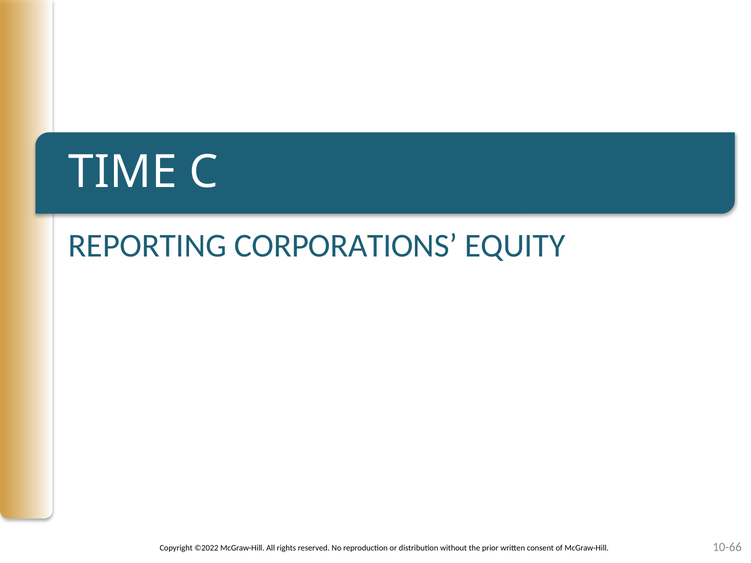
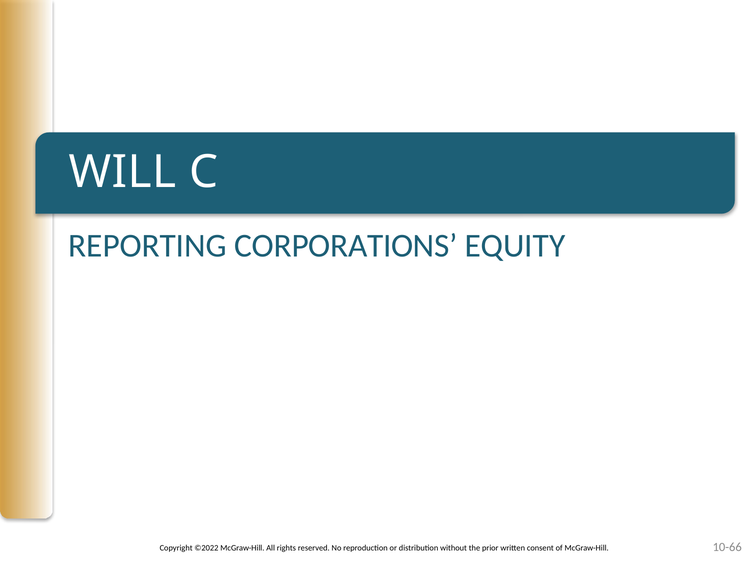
TIME: TIME -> WILL (123, 172)
